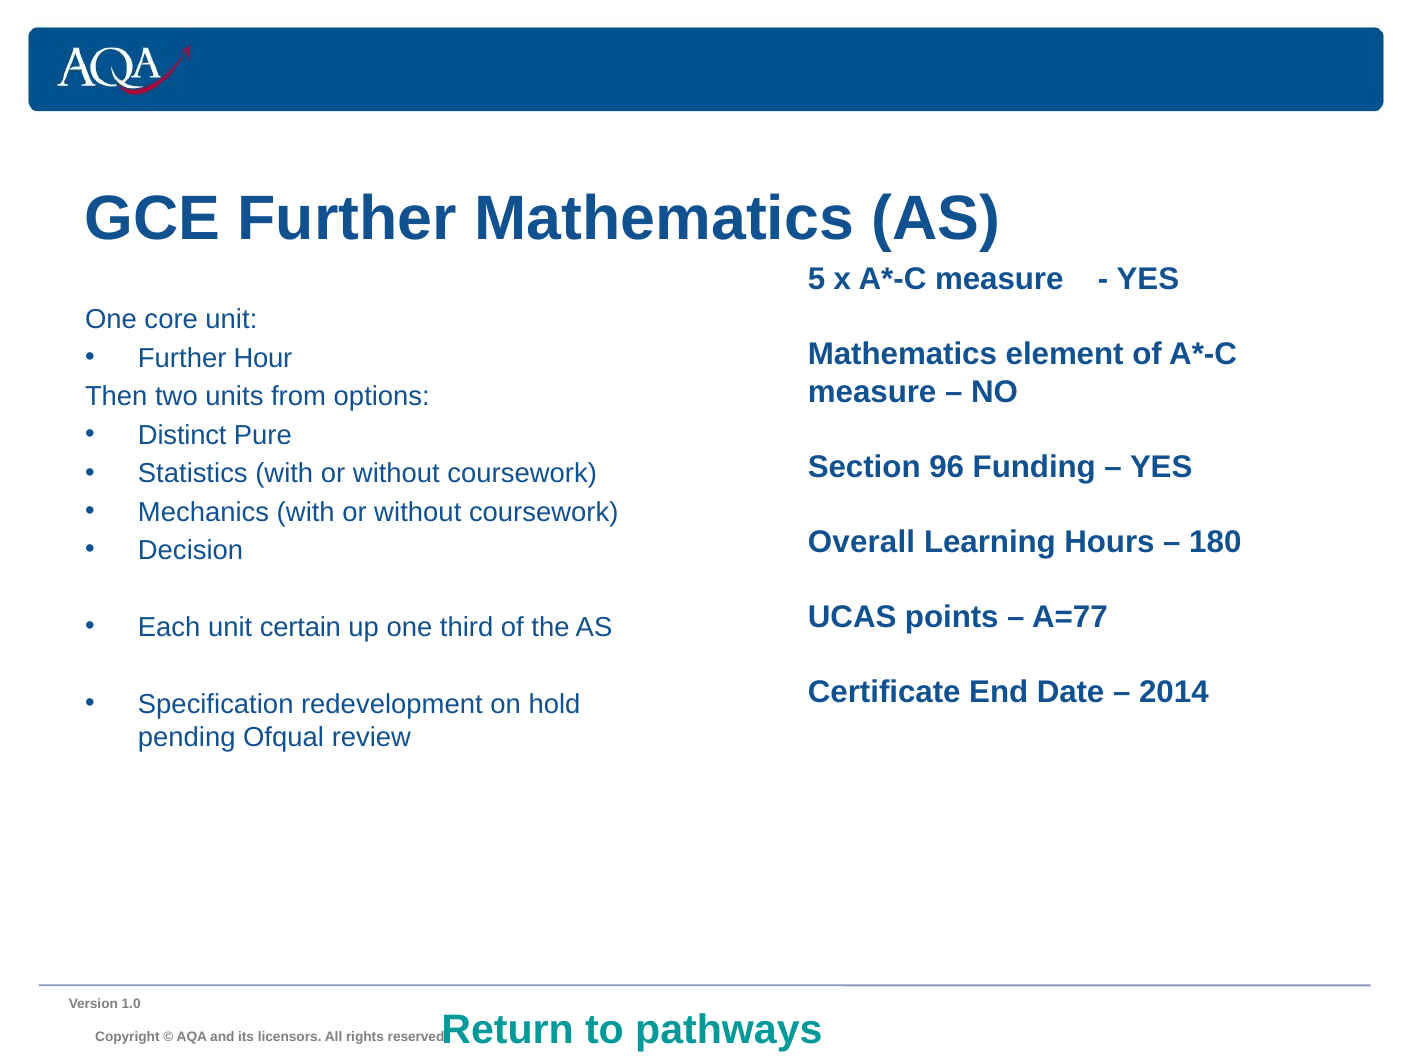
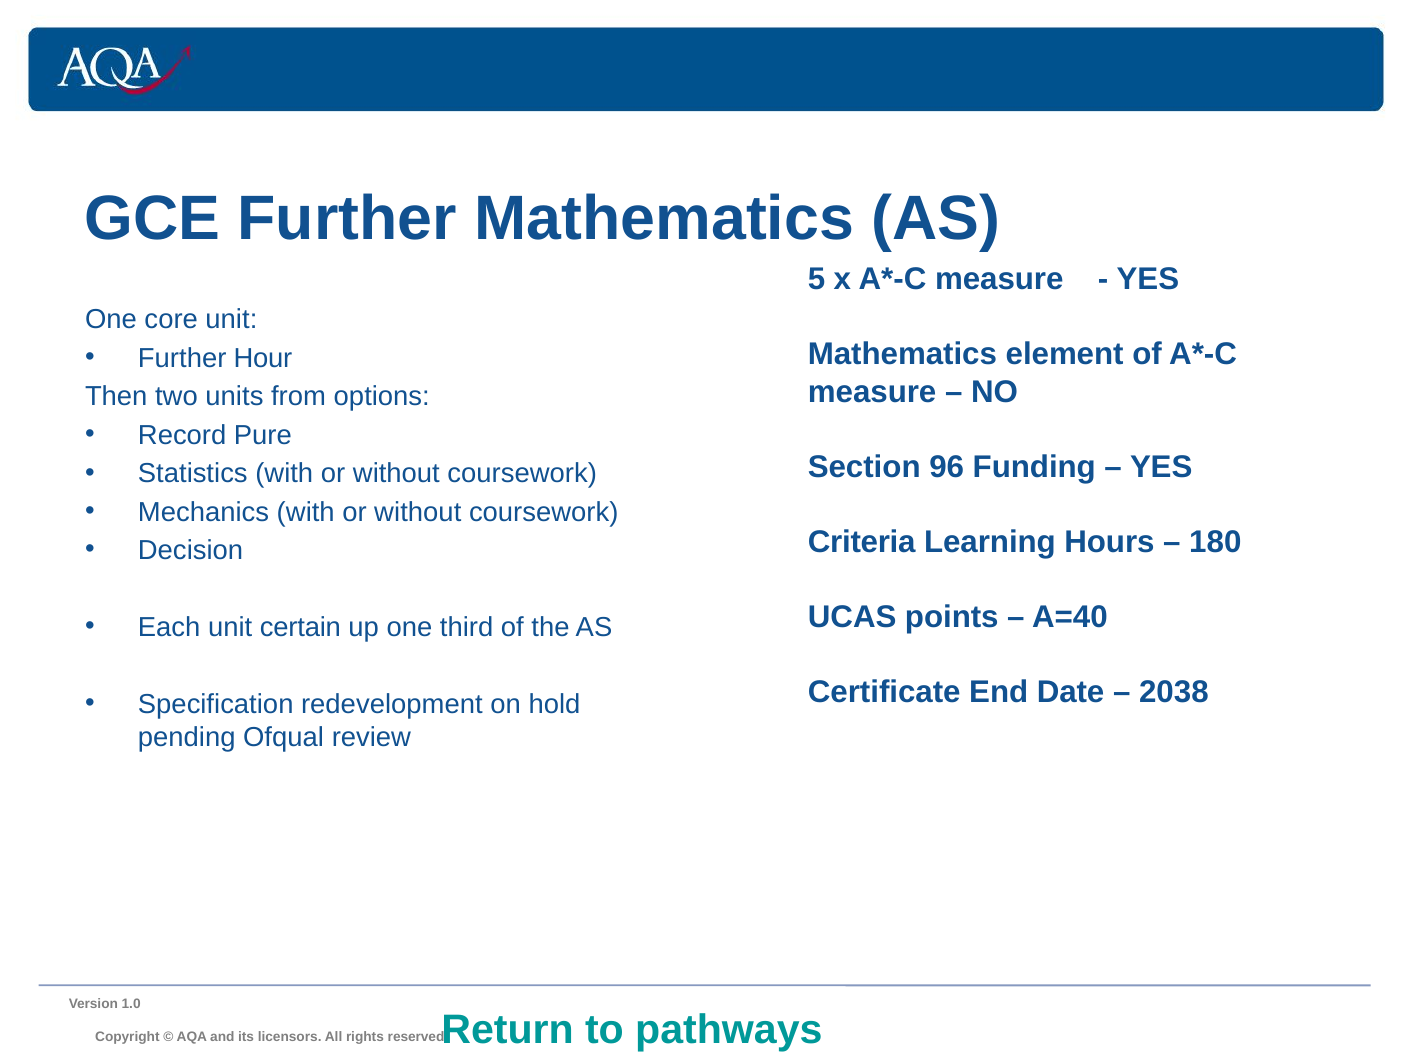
Distinct: Distinct -> Record (182, 435)
Overall: Overall -> Criteria (862, 542)
A=77: A=77 -> A=40 (1070, 617)
2014: 2014 -> 2038 (1174, 692)
